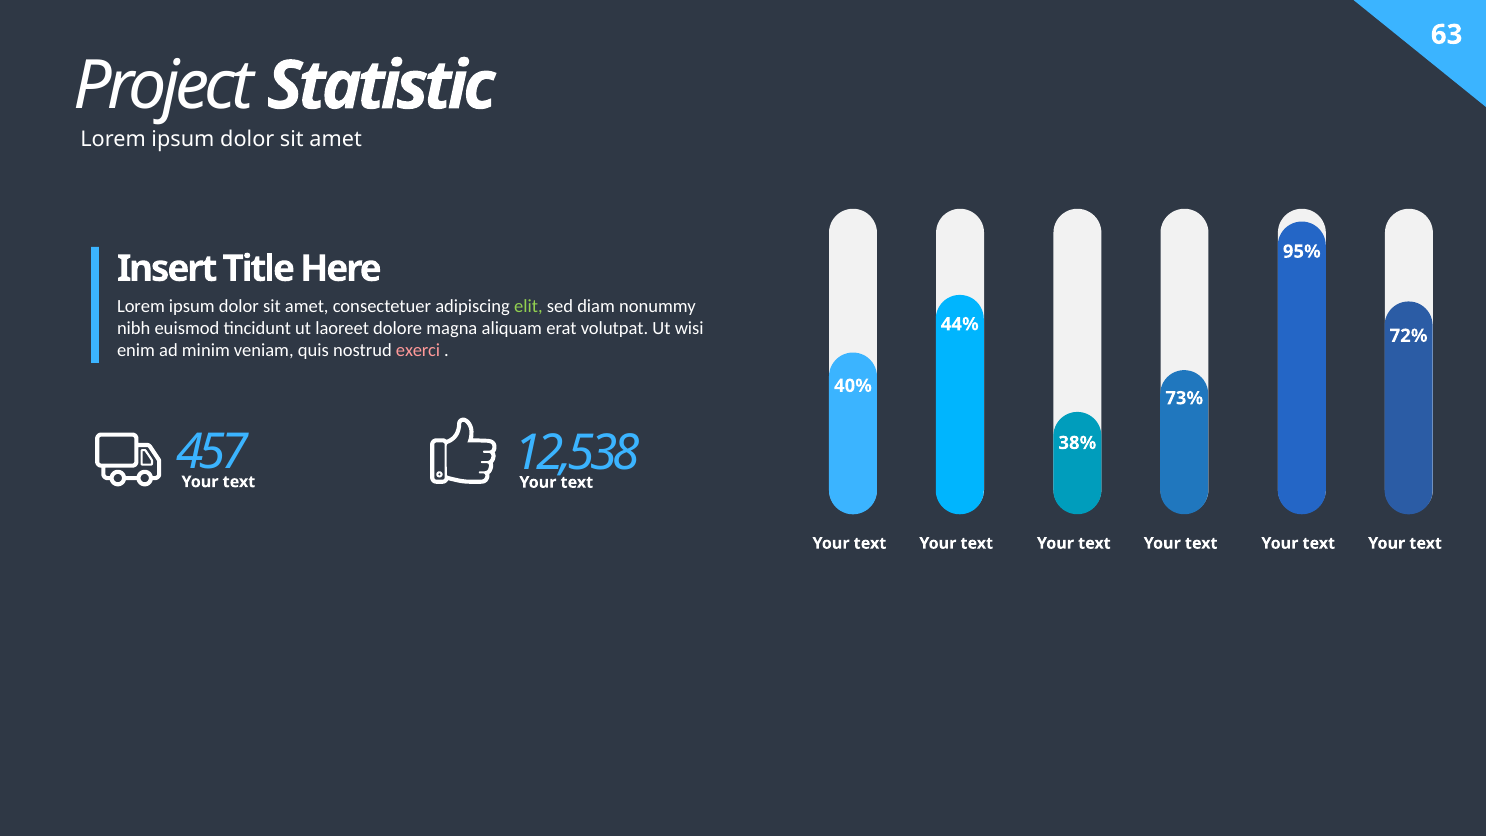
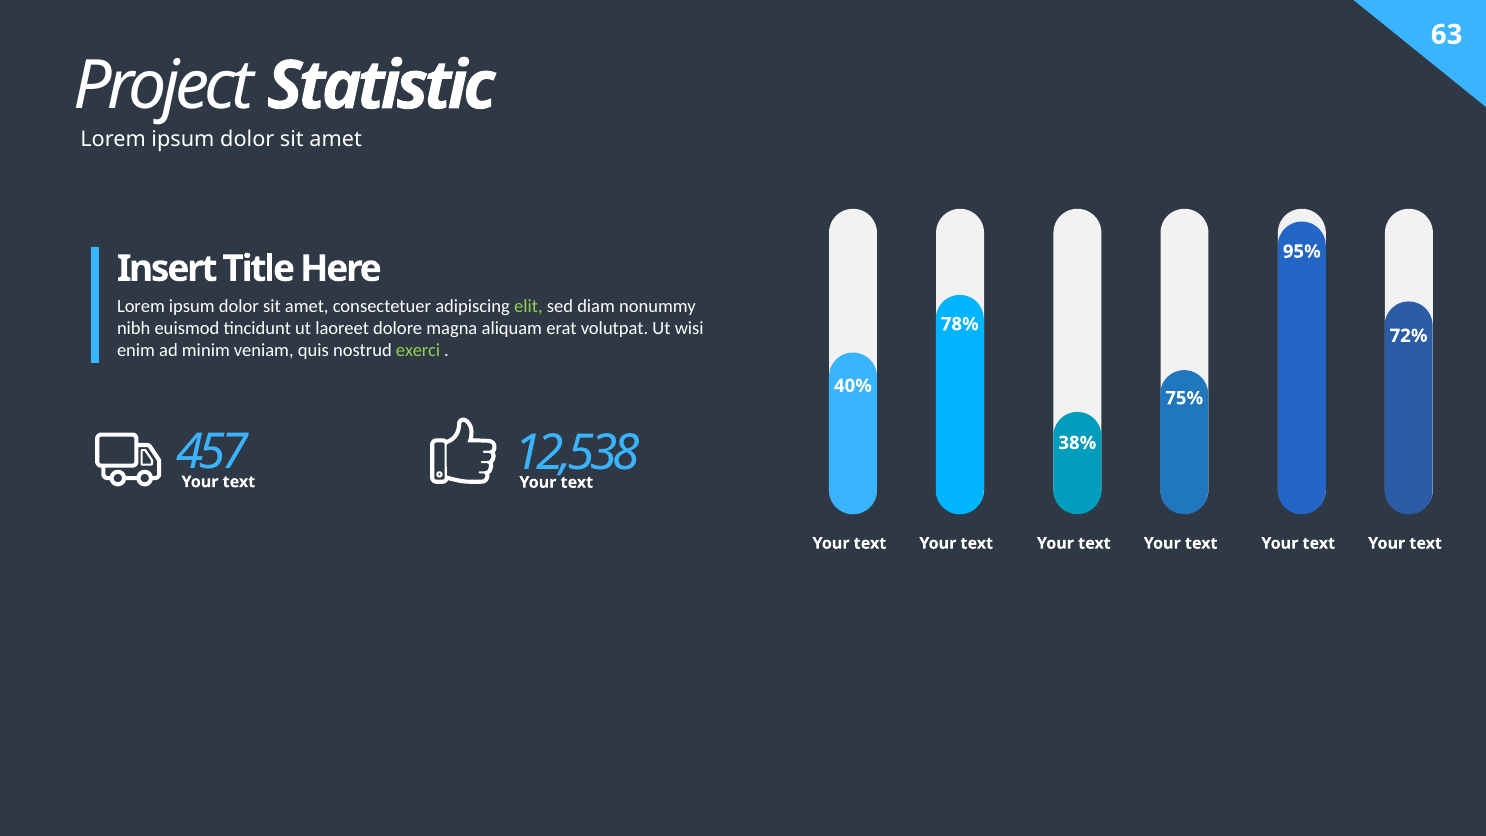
44%: 44% -> 78% (960, 324)
exerci colour: pink -> light green (418, 350)
73%: 73% -> 75% (1184, 398)
